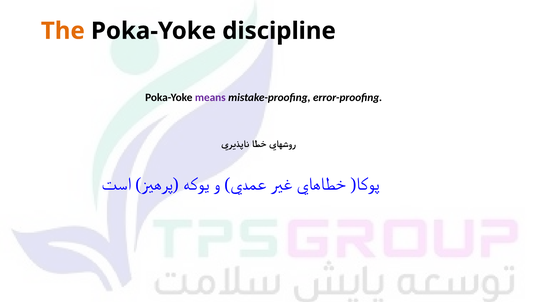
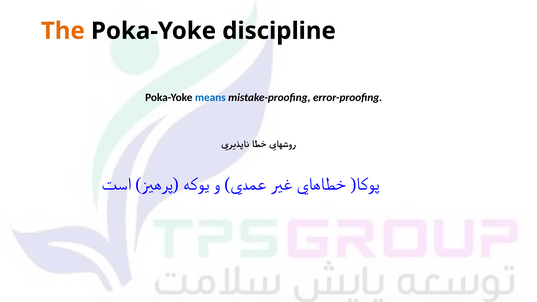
means colour: purple -> blue (210, 98)
